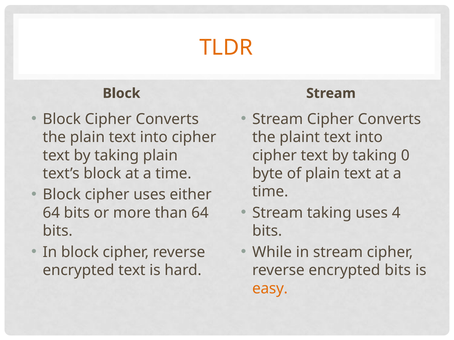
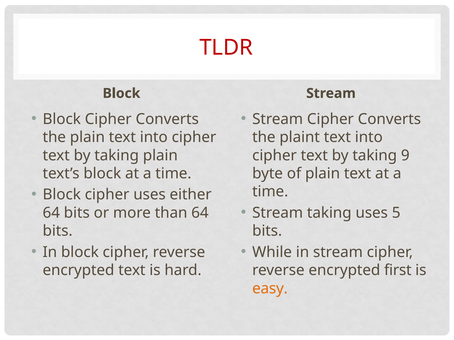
TLDR colour: orange -> red (226, 48)
0: 0 -> 9 (405, 156)
4: 4 -> 5 (396, 213)
encrypted bits: bits -> first (398, 271)
